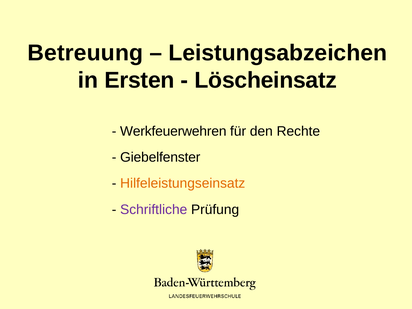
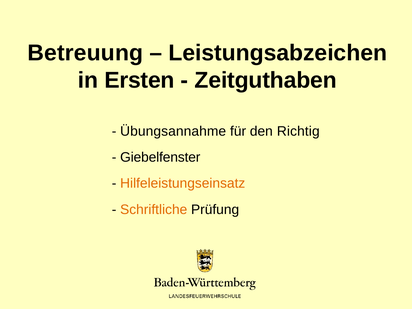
Löscheinsatz: Löscheinsatz -> Zeitguthaben (266, 80)
Werkfeuerwehren: Werkfeuerwehren -> Übungsannahme (173, 131)
Rechte: Rechte -> Richtig (298, 131)
Schriftliche colour: purple -> orange (154, 209)
